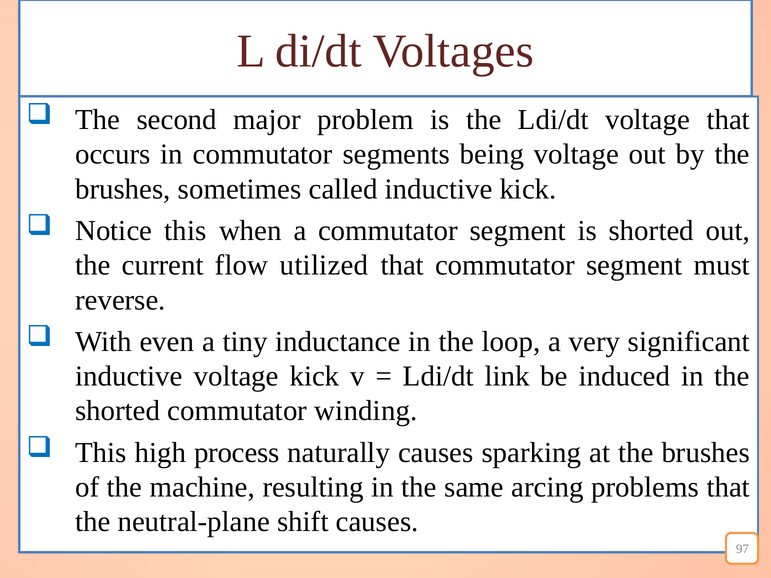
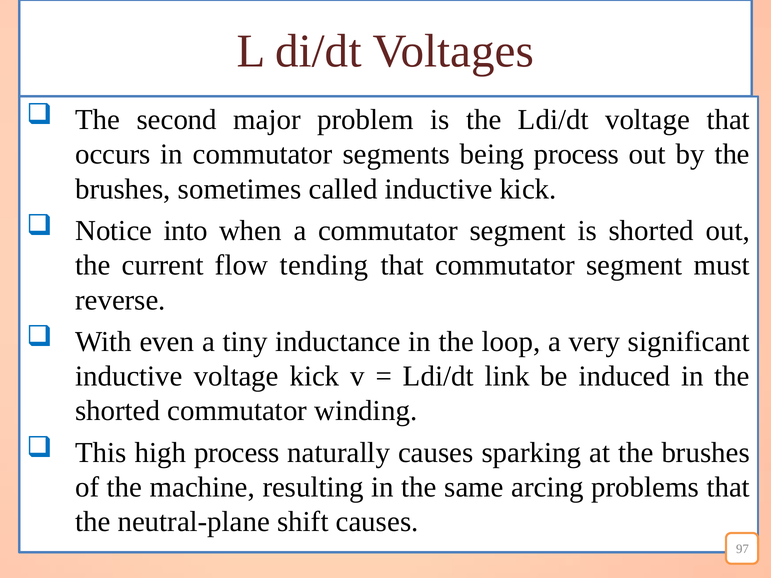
being voltage: voltage -> process (577, 154)
Notice this: this -> into (186, 231)
utilized: utilized -> tending (324, 265)
